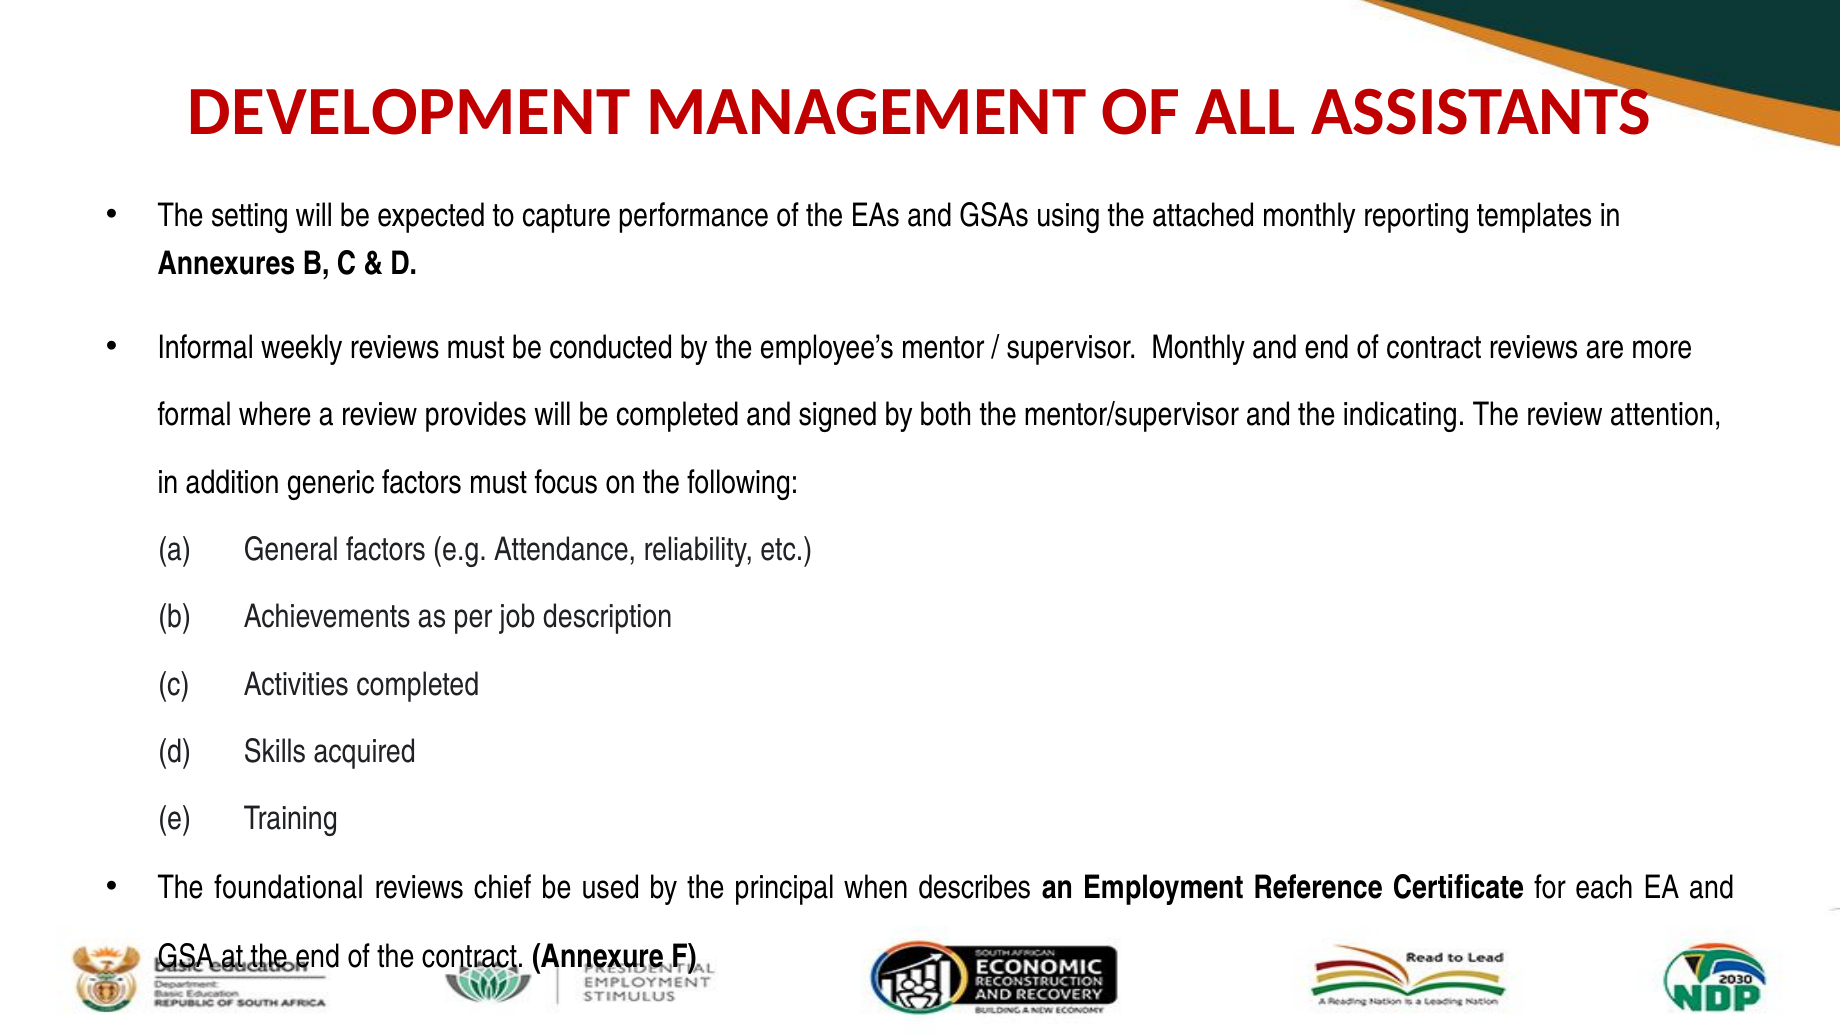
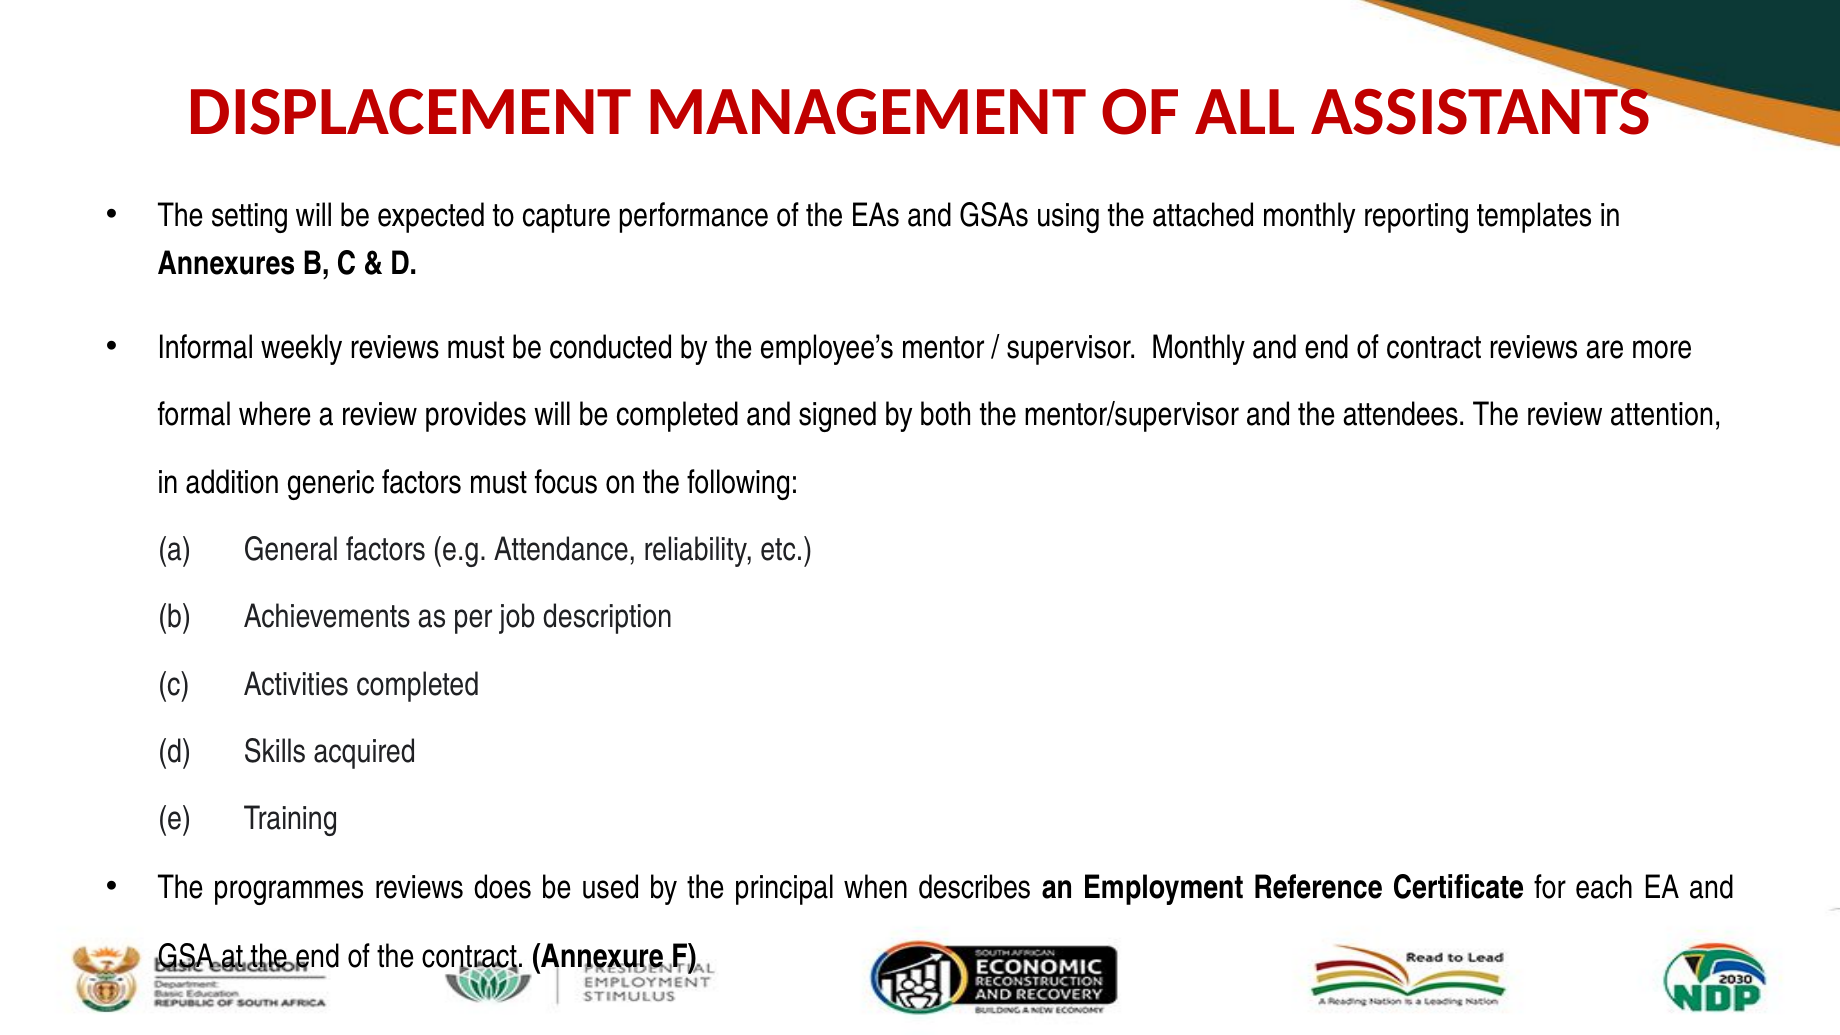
DEVELOPMENT: DEVELOPMENT -> DISPLACEMENT (410, 112)
indicating: indicating -> attendees (1404, 415)
foundational: foundational -> programmes (289, 887)
chief: chief -> does (503, 887)
